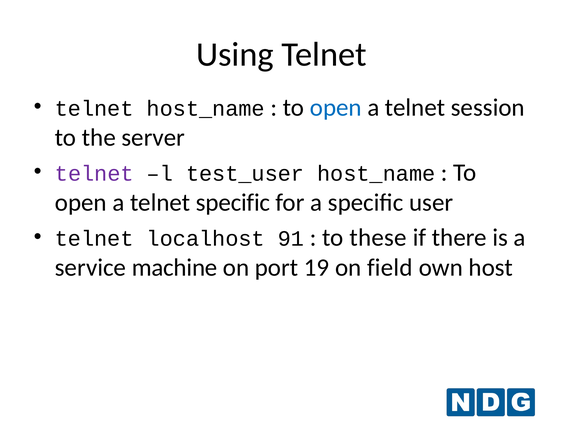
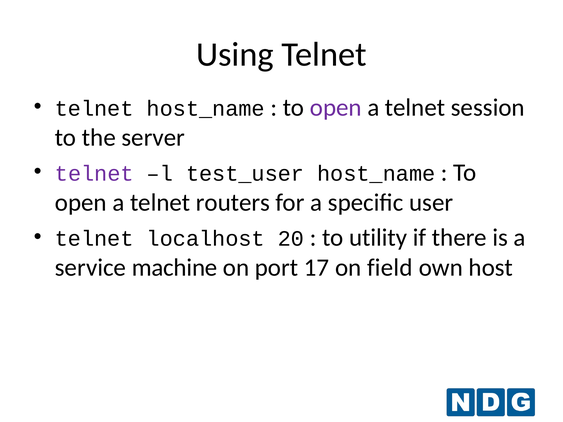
open colour: blue -> purple (336, 108)
telnet specific: specific -> routers (233, 203)
91: 91 -> 20 (291, 239)
these: these -> utility (378, 238)
19: 19 -> 17 (317, 268)
